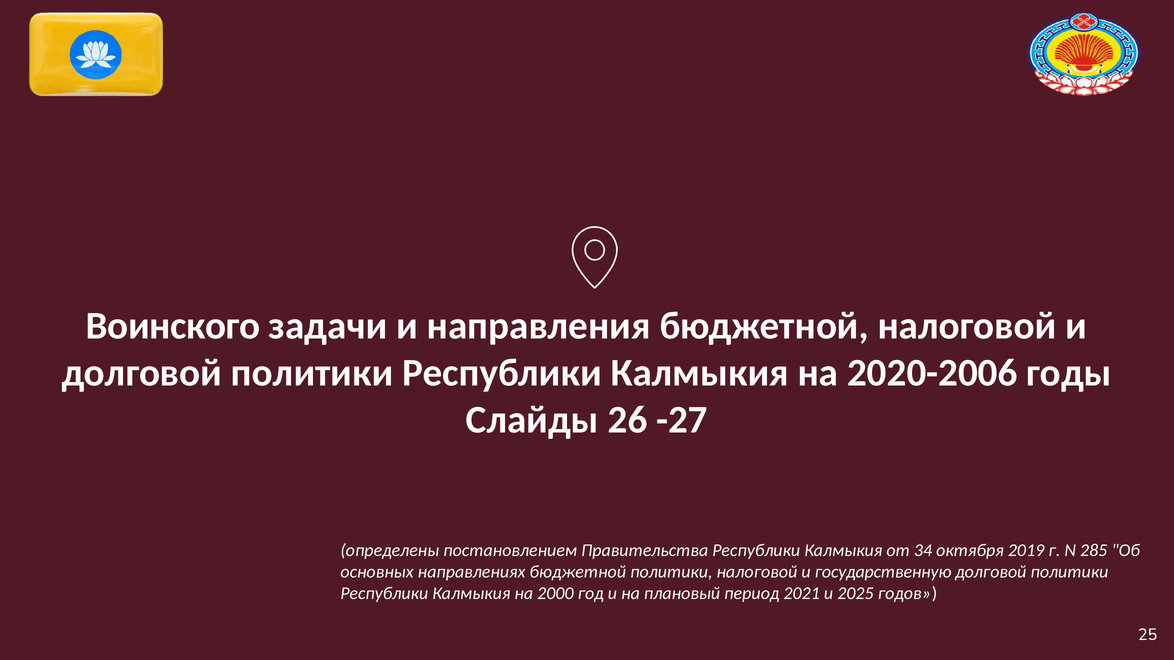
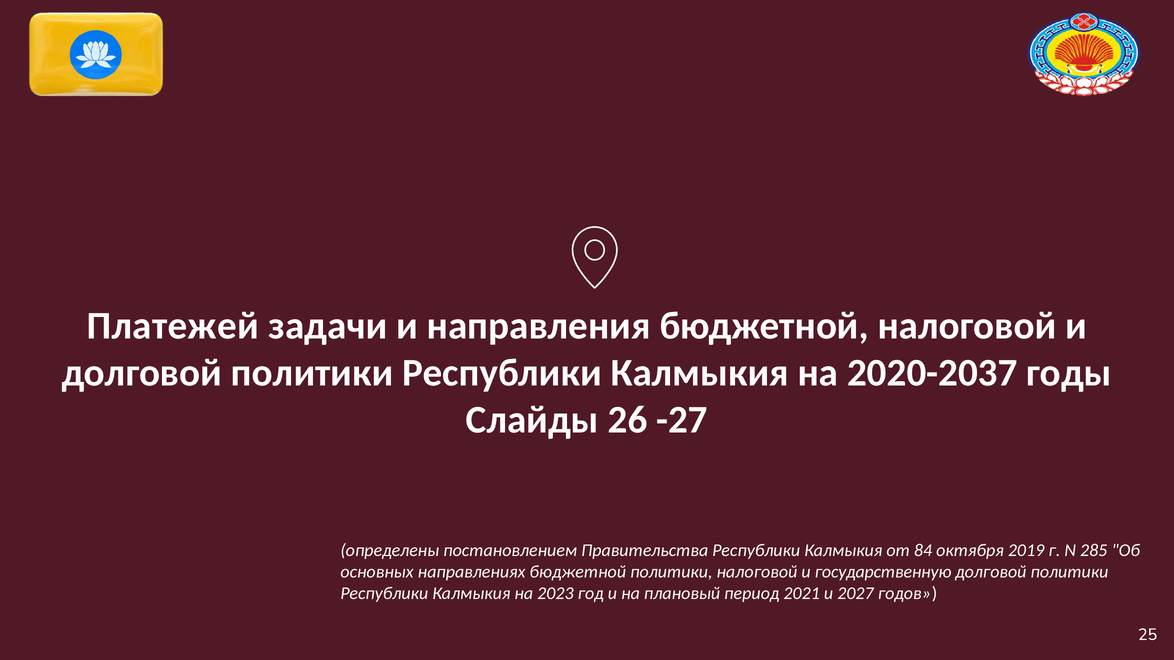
Воинского: Воинского -> Платежей (173, 326)
2020-2006: 2020-2006 -> 2020-2037 (932, 373)
34: 34 -> 84 (923, 551)
2000: 2000 -> 2023 (555, 594)
2025: 2025 -> 2027 (855, 594)
